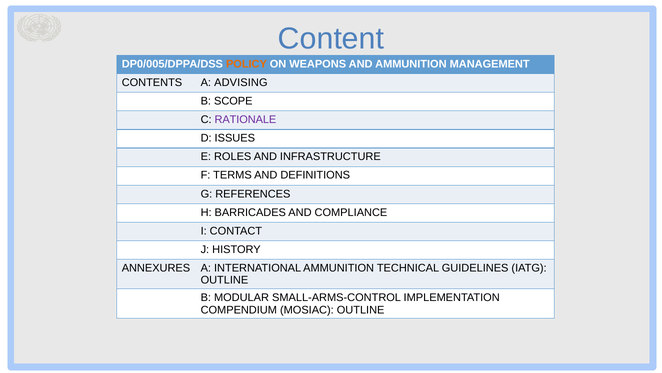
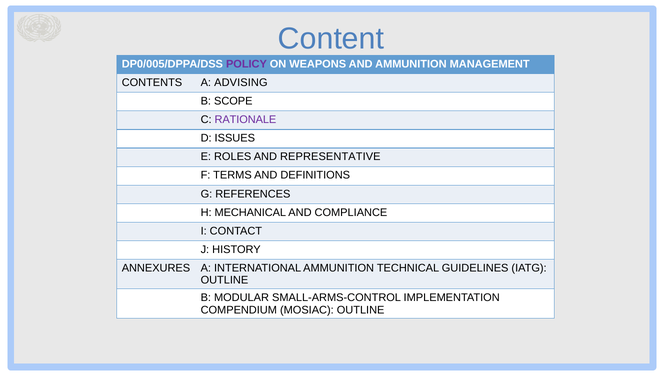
POLICY colour: orange -> purple (246, 64)
INFRASTRUCTURE: INFRASTRUCTURE -> REPRESENTATIVE (330, 157)
BARRICADES: BARRICADES -> MECHANICAL (250, 212)
